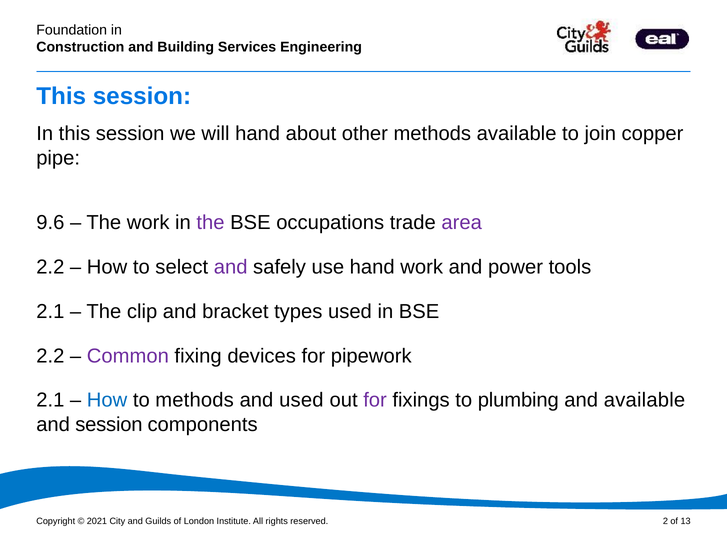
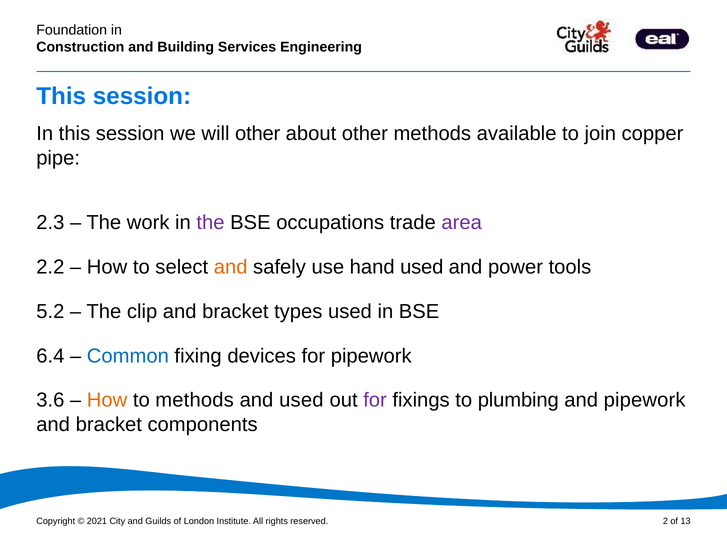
will hand: hand -> other (258, 134)
9.6: 9.6 -> 2.3 (50, 223)
and colour: purple -> orange (231, 267)
hand work: work -> used (422, 267)
2.1: 2.1 -> 5.2 (50, 312)
2.2: 2.2 -> 6.4 (50, 356)
Common colour: purple -> blue (128, 356)
2.1: 2.1 -> 3.6 (50, 400)
How colour: blue -> orange (107, 400)
and available: available -> pipework (645, 400)
session: session -> bracket (109, 425)
